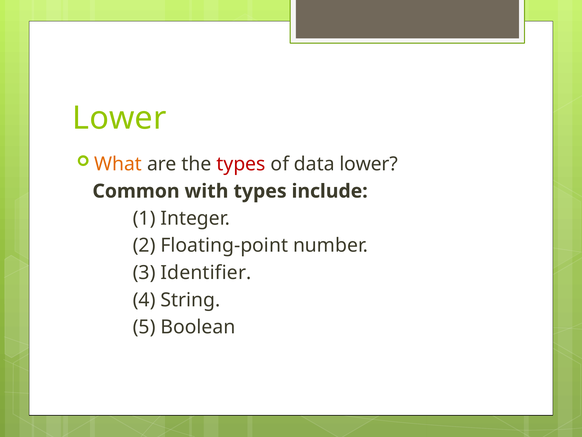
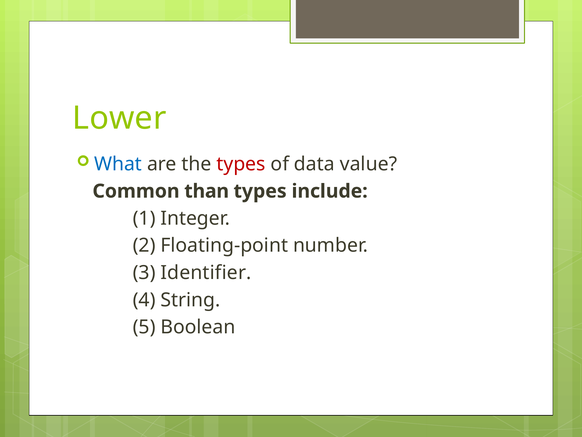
What colour: orange -> blue (118, 164)
data lower: lower -> value (368, 164)
with: with -> than (207, 191)
